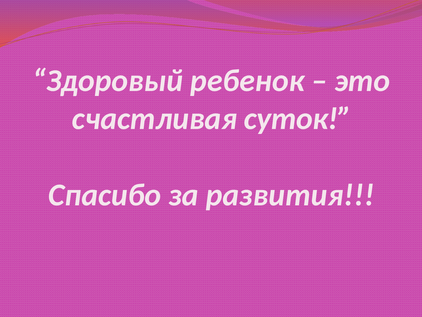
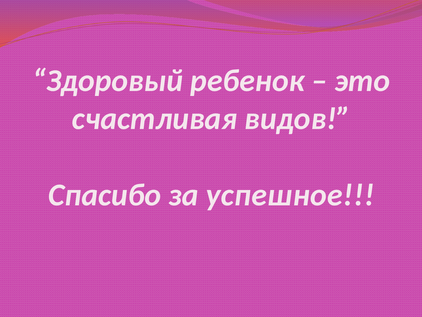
суток: суток -> видов (297, 119)
развития: развития -> успешное (290, 195)
